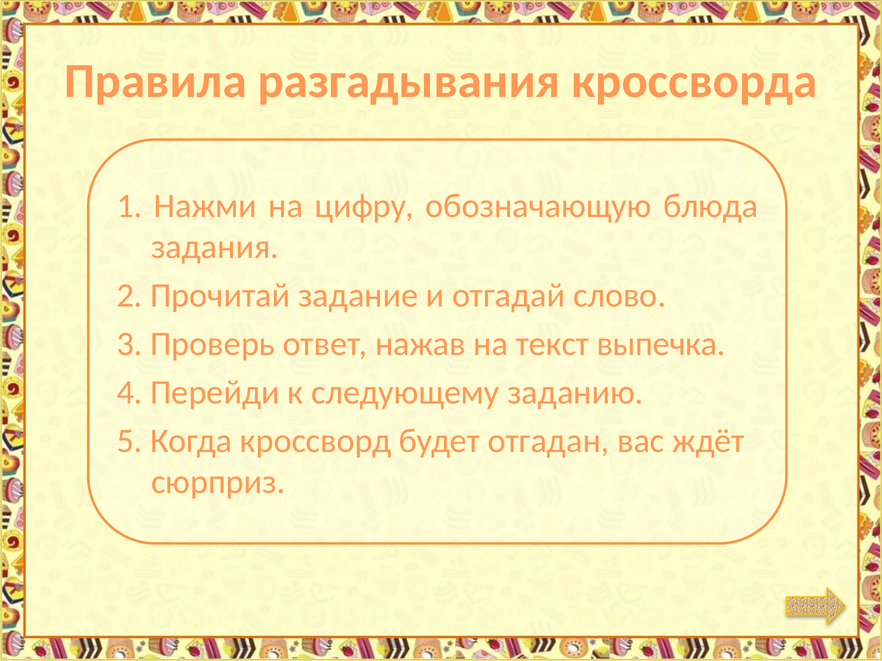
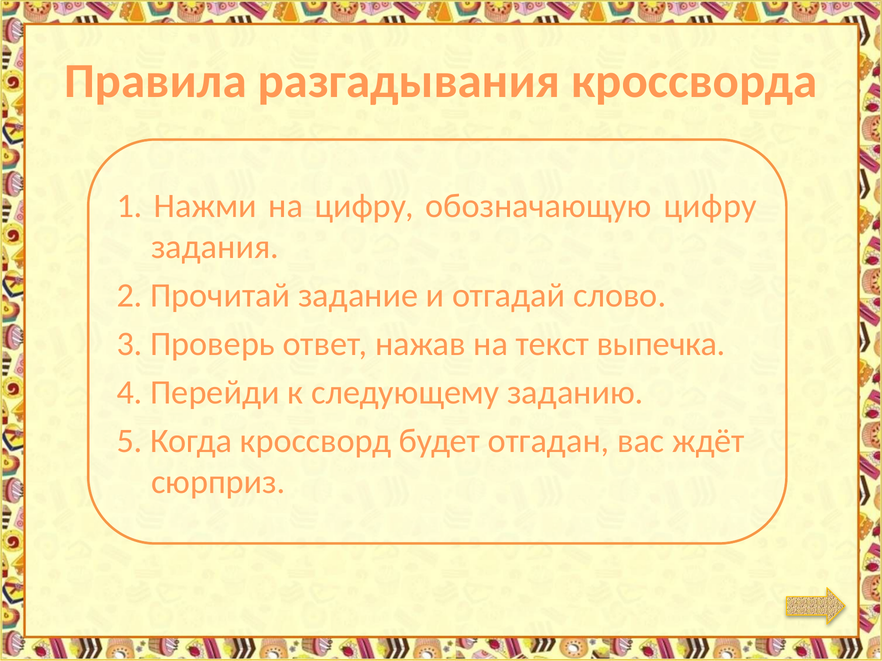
обозначающую блюда: блюда -> цифру (710, 206)
